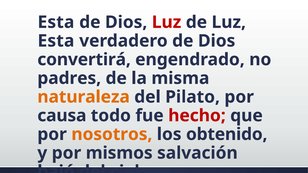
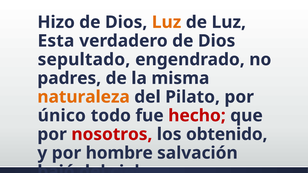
Esta: Esta -> Hizo (56, 22)
Luz colour: red -> orange (167, 22)
convertirá: convertirá -> sepultado (84, 60)
causa: causa -> único (62, 116)
nosotros colour: orange -> red (112, 134)
mismos: mismos -> hombre (119, 153)
